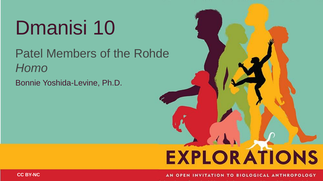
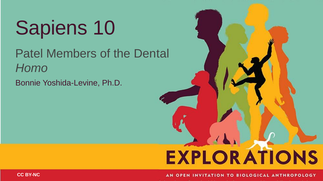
Dmanisi: Dmanisi -> Sapiens (51, 28)
Rohde: Rohde -> Dental (152, 54)
